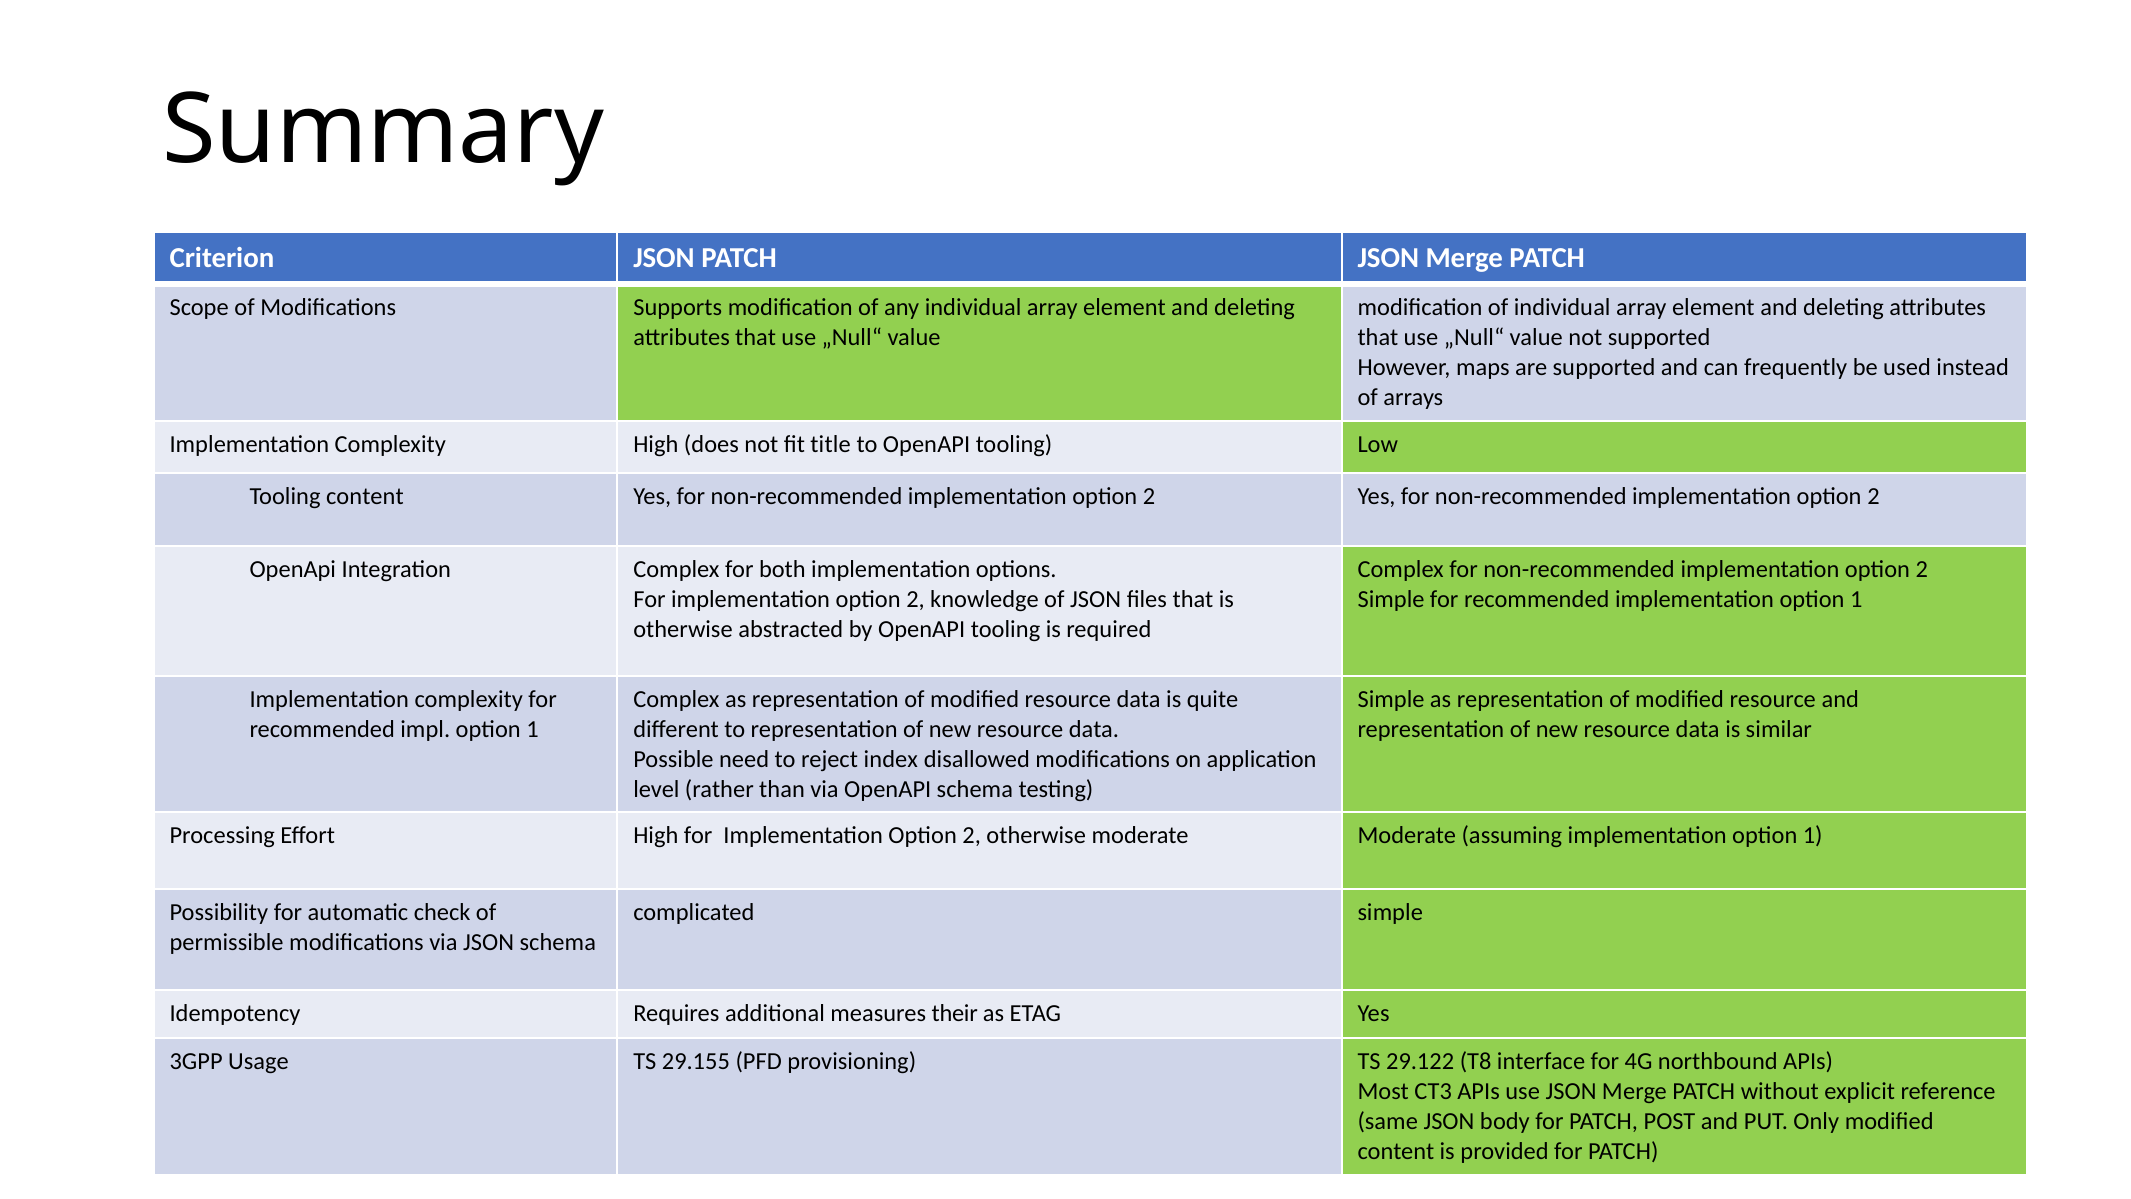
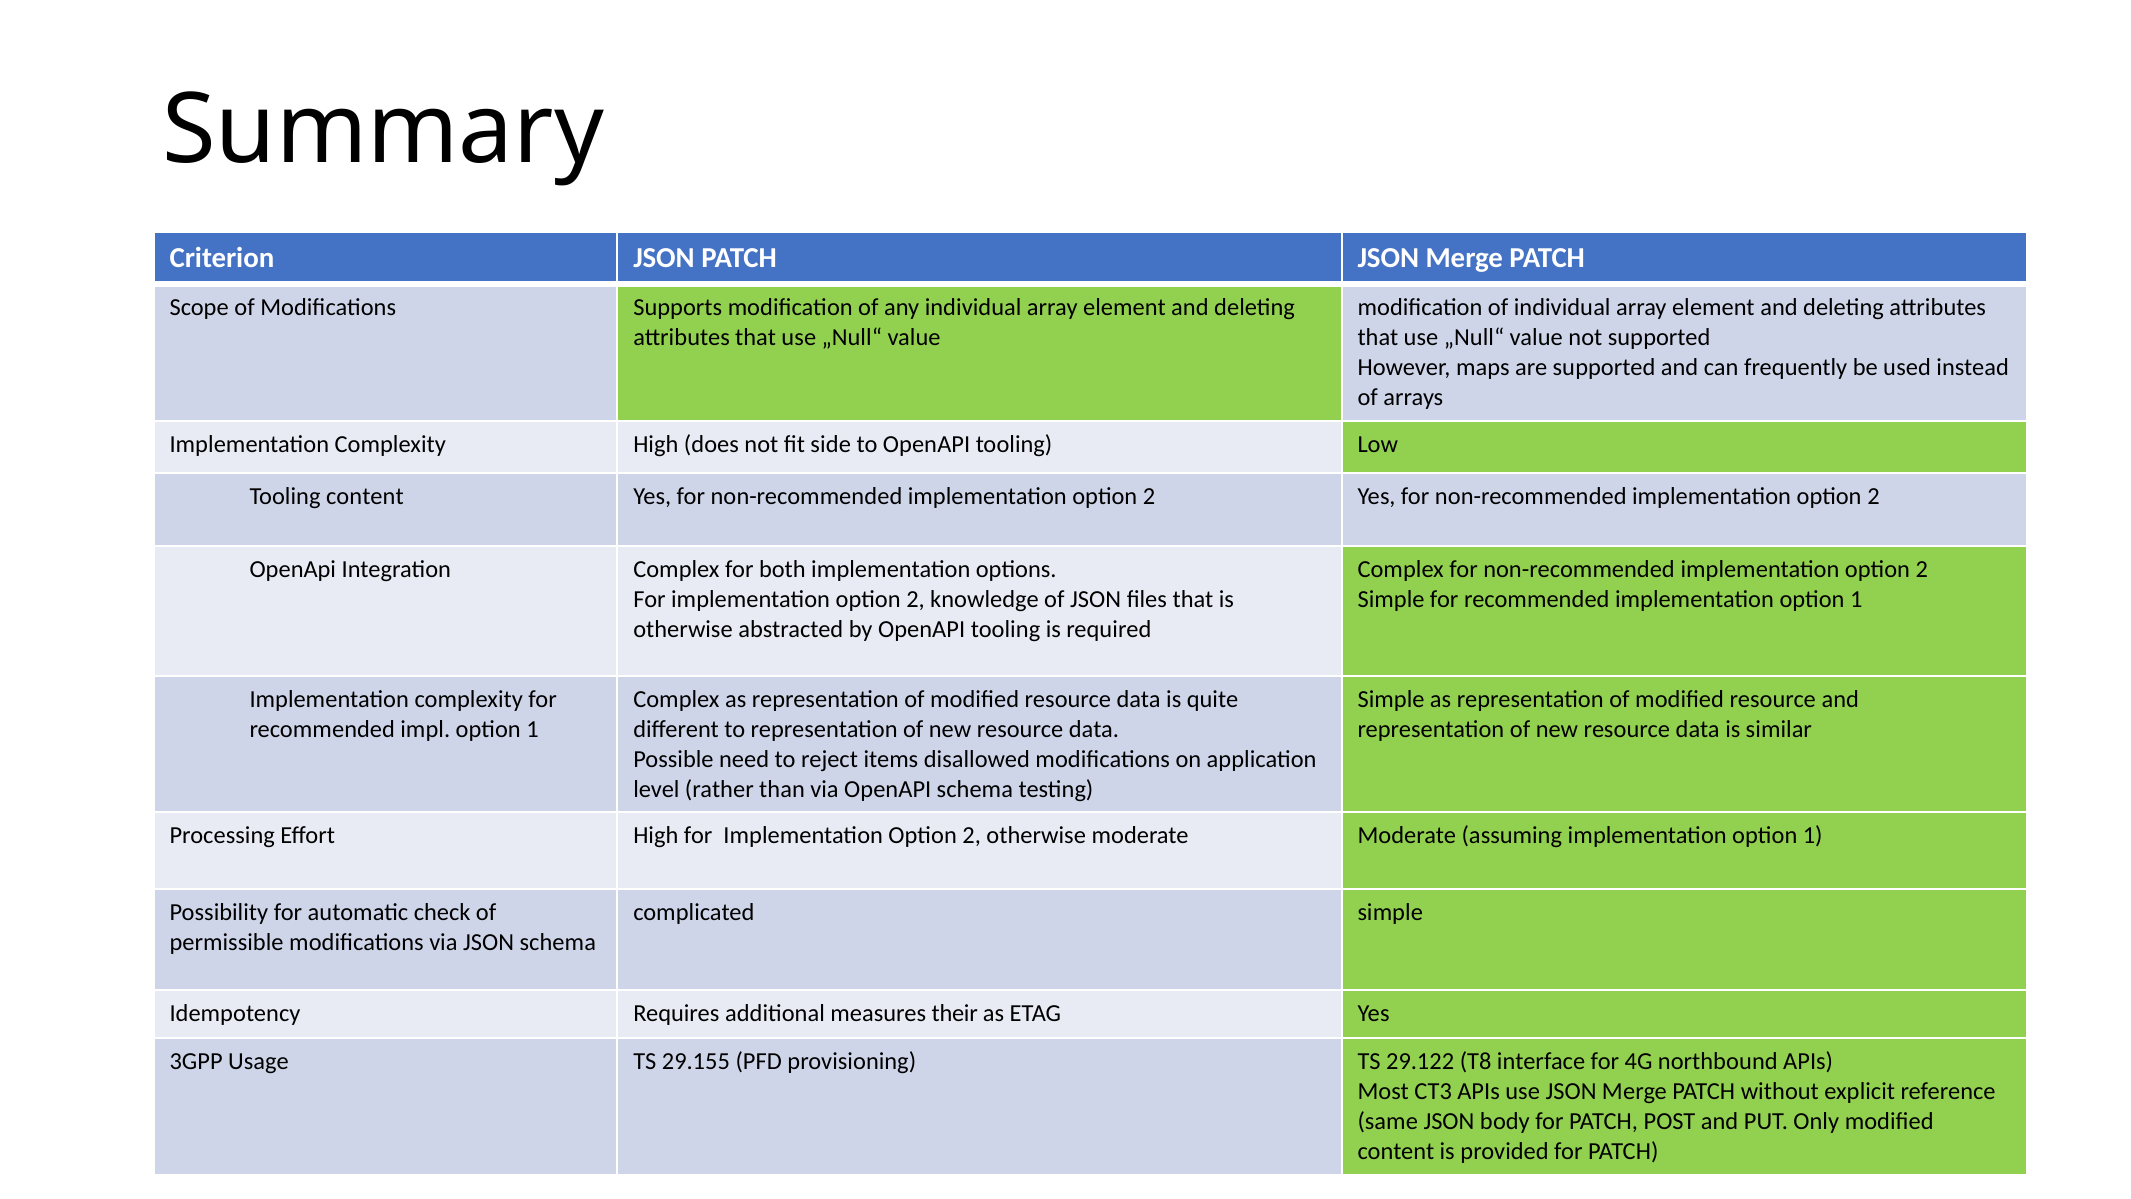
title: title -> side (831, 445)
index: index -> items (891, 759)
